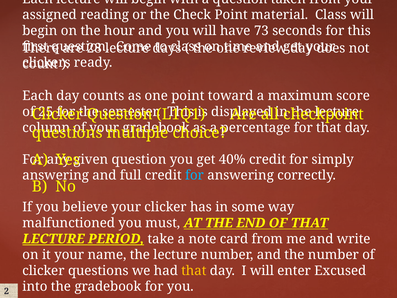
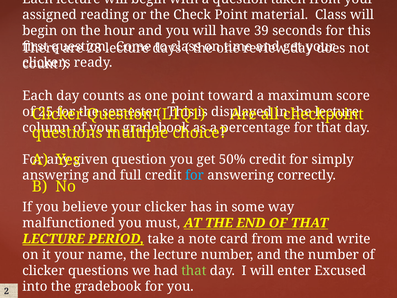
73: 73 -> 39 (261, 31)
40%: 40% -> 50% (232, 159)
that colour: yellow -> light green (194, 270)
